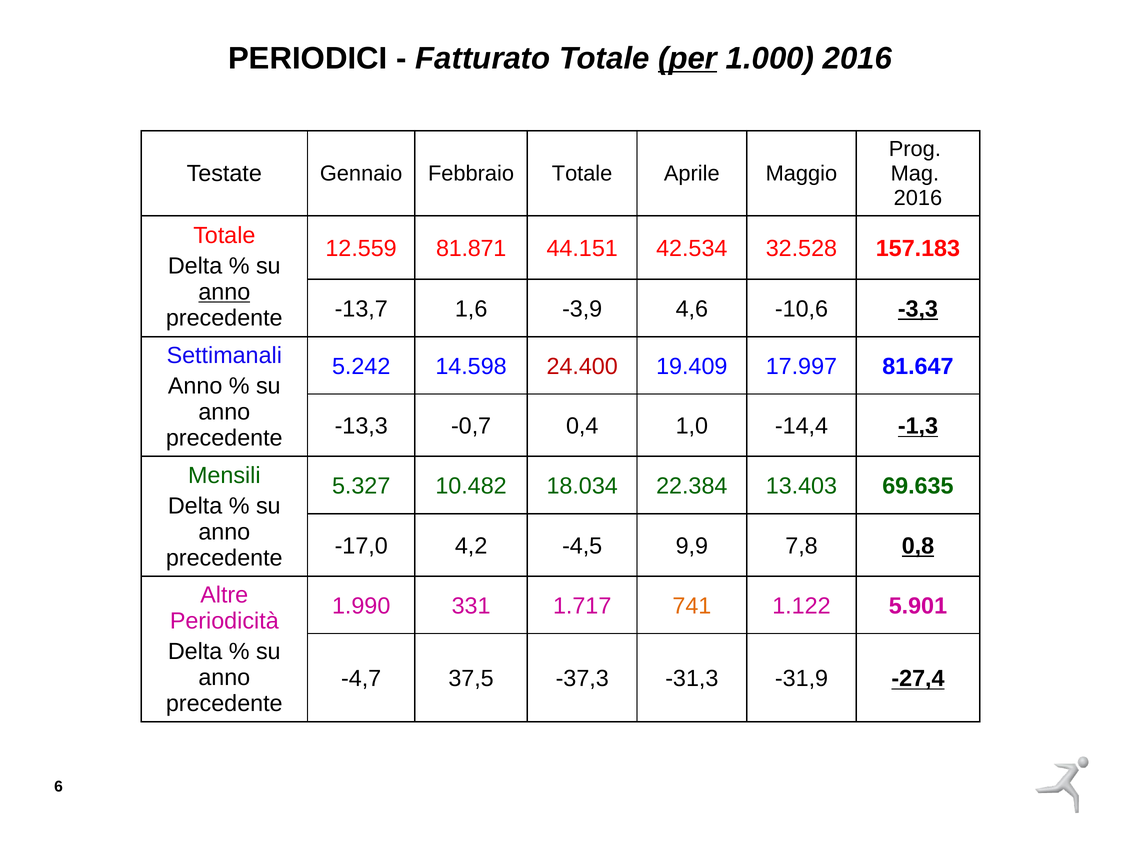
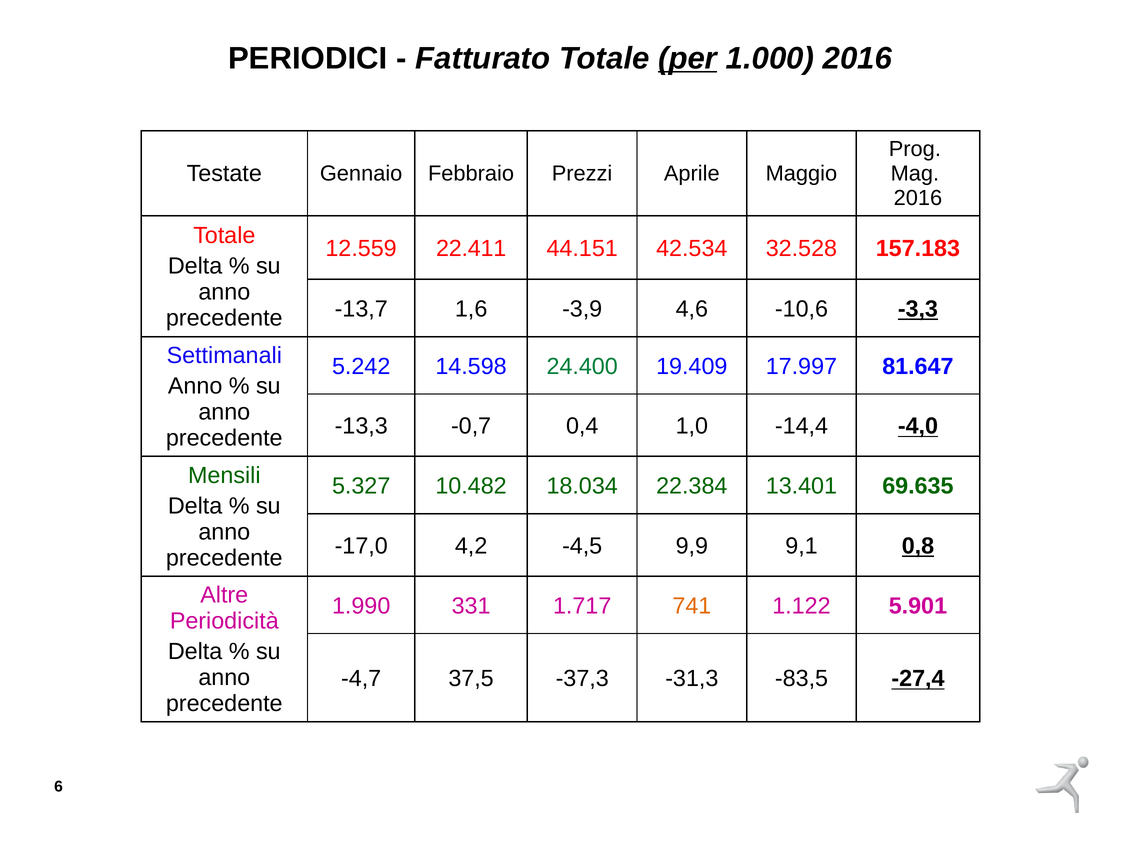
Febbraio Totale: Totale -> Prezzi (582, 174)
81.871: 81.871 -> 22.411 (471, 248)
anno underline: present -> none (224, 292)
24.400 colour: red -> green (582, 366)
-1,3: -1,3 -> -4,0 (918, 426)
13.403: 13.403 -> 13.401 (801, 486)
7,8: 7,8 -> 9,1 (802, 546)
-31,9: -31,9 -> -83,5 (801, 678)
